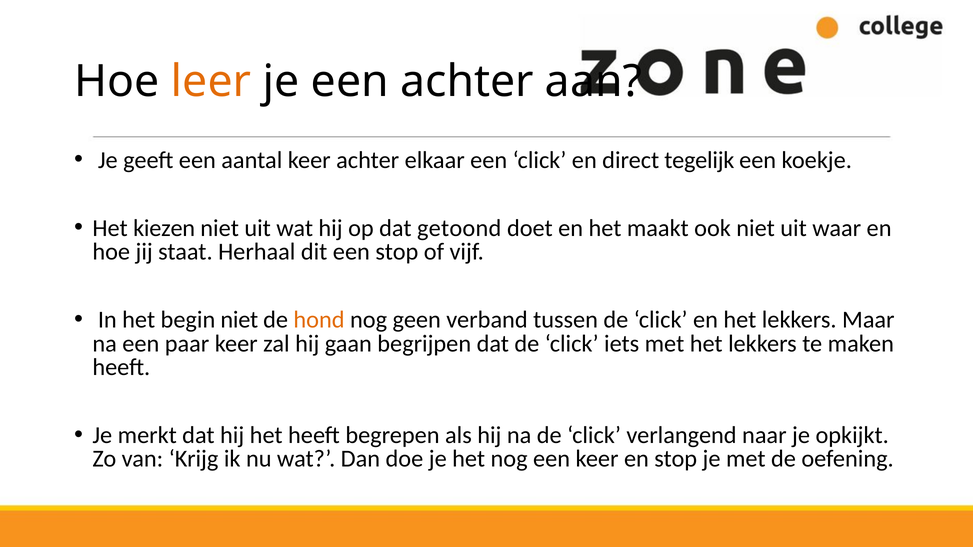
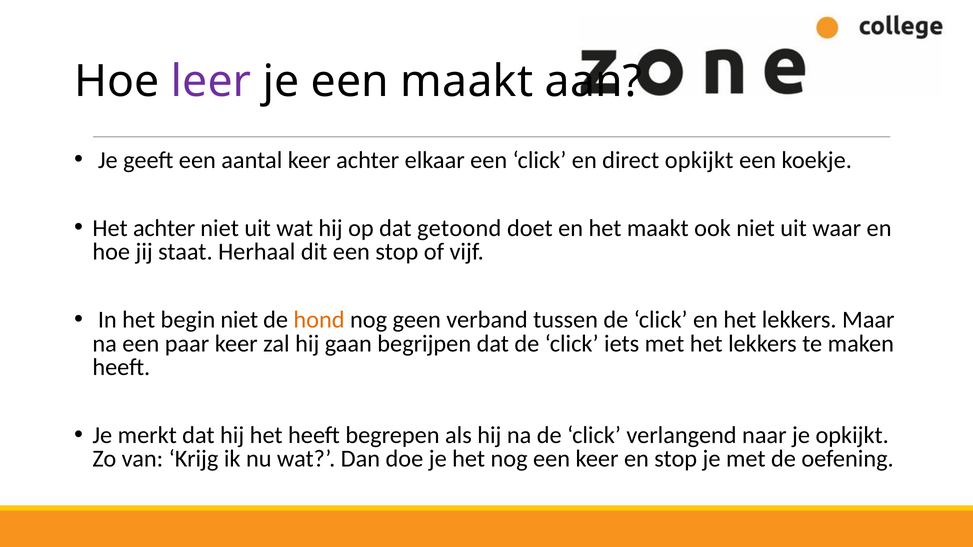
leer colour: orange -> purple (211, 82)
een achter: achter -> maakt (467, 82)
direct tegelijk: tegelijk -> opkijkt (699, 160)
Het kiezen: kiezen -> achter (164, 228)
